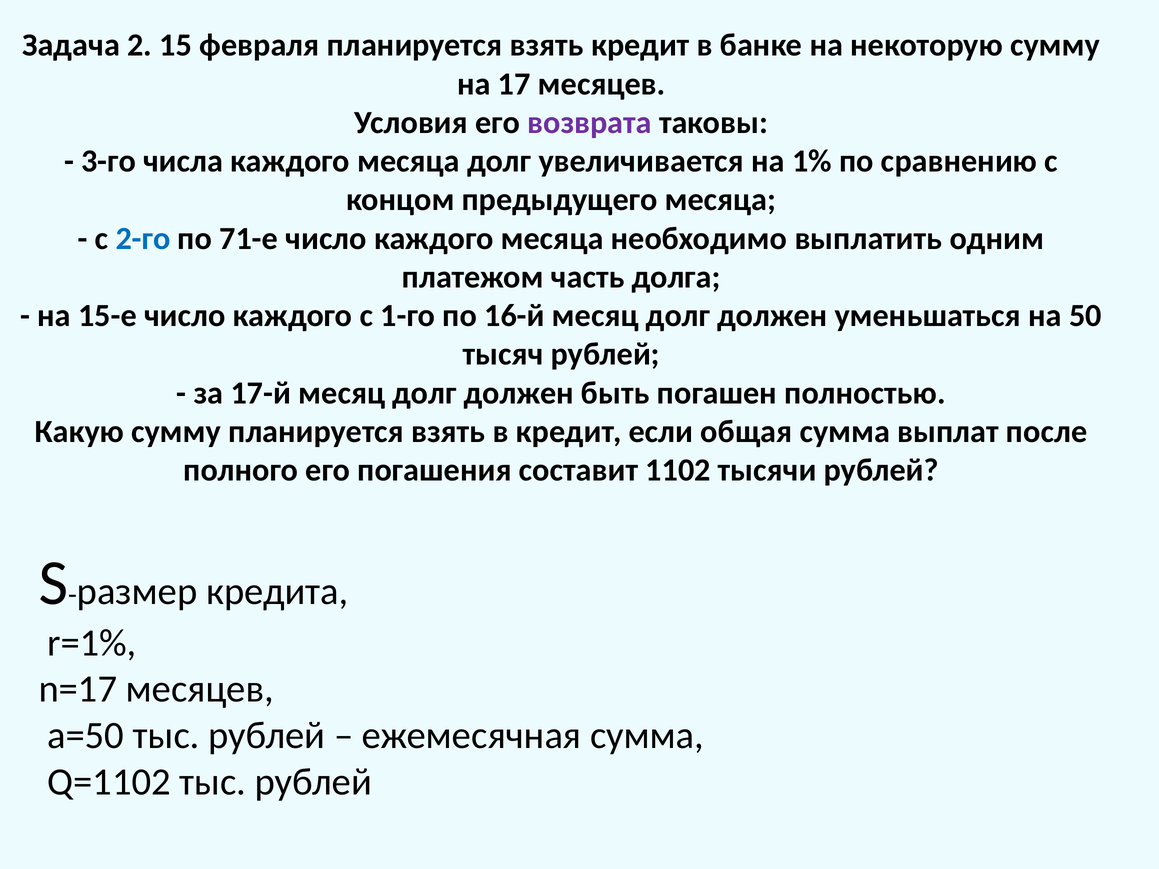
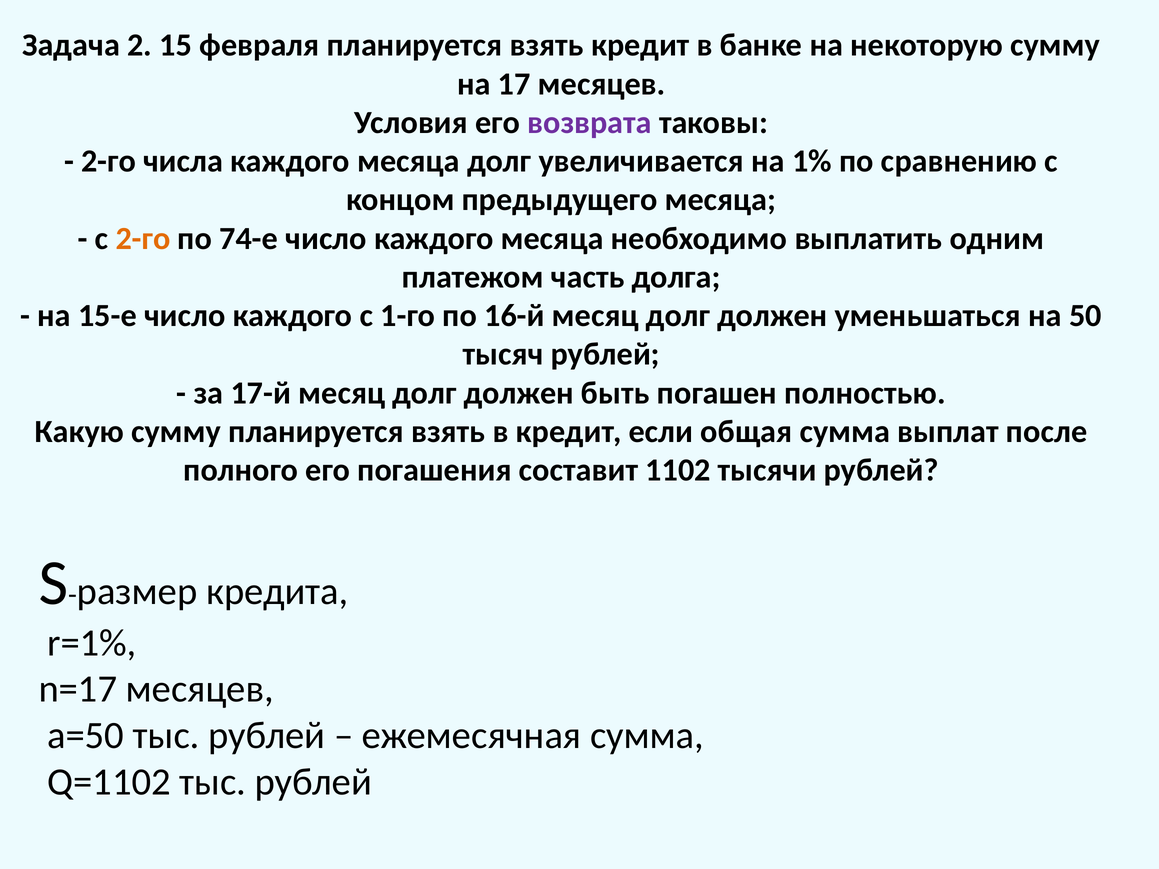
3-го: 3-го -> 2-го (109, 161)
2-го colour: blue -> orange (143, 239)
71-е: 71-е -> 74-е (249, 239)
